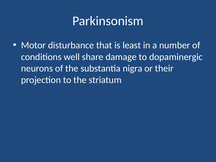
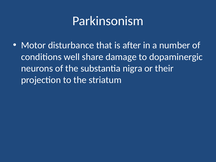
least: least -> after (132, 45)
